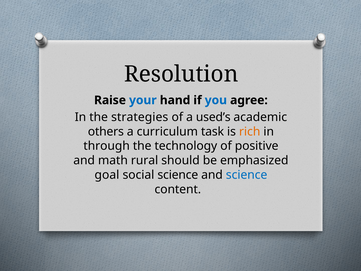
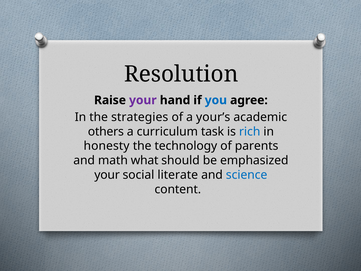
your colour: blue -> purple (143, 100)
used’s: used’s -> your’s (213, 117)
rich colour: orange -> blue (250, 131)
through: through -> honesty (107, 146)
positive: positive -> parents (257, 146)
rural: rural -> what (145, 160)
goal: goal -> your (107, 175)
social science: science -> literate (178, 175)
